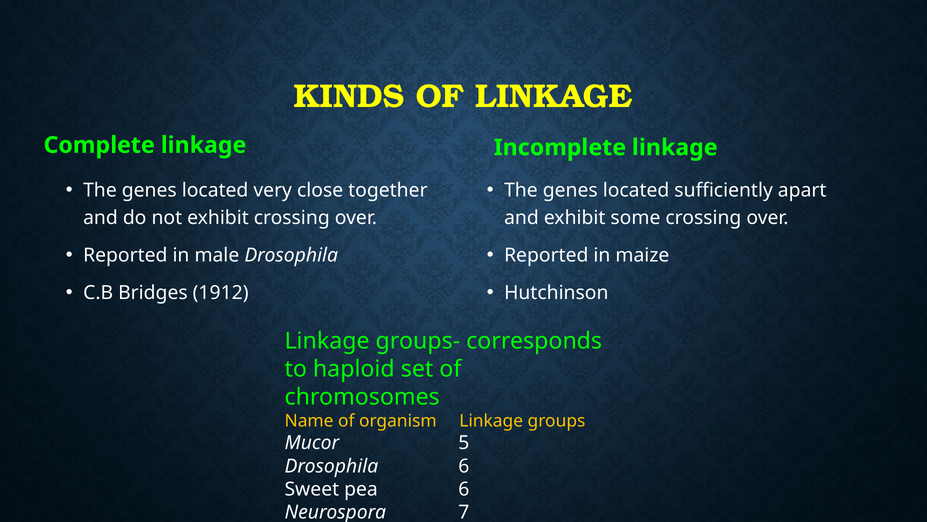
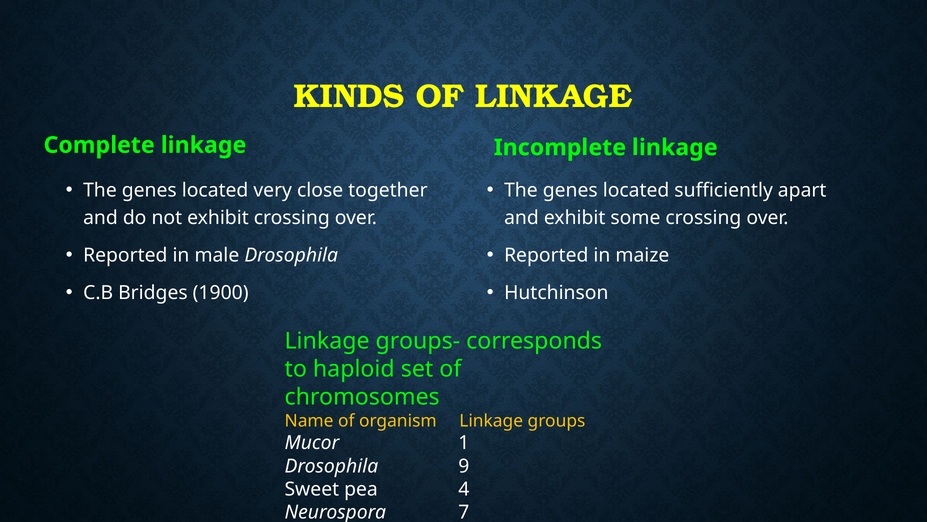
1912: 1912 -> 1900 (221, 293)
5: 5 -> 1 (464, 442)
Drosophila 6: 6 -> 9 (464, 466)
pea 6: 6 -> 4 (464, 489)
